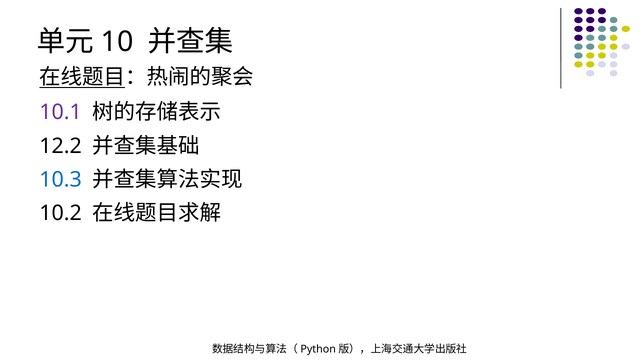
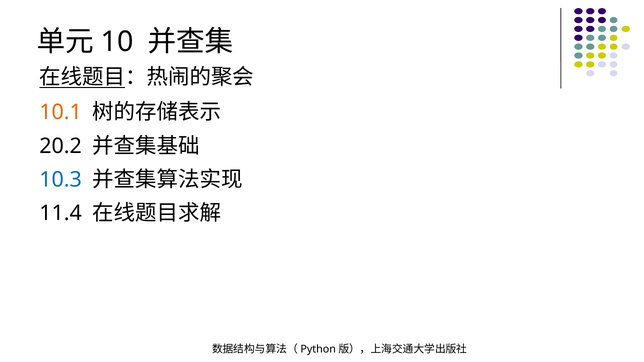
10.1 colour: purple -> orange (61, 112)
12.2: 12.2 -> 20.2 (61, 146)
10.2: 10.2 -> 11.4 (61, 213)
